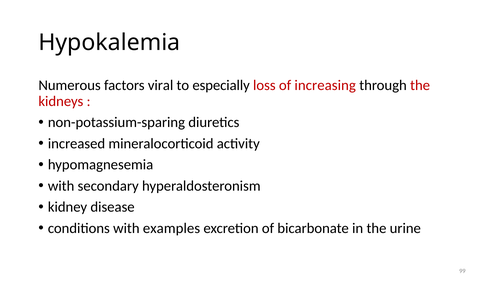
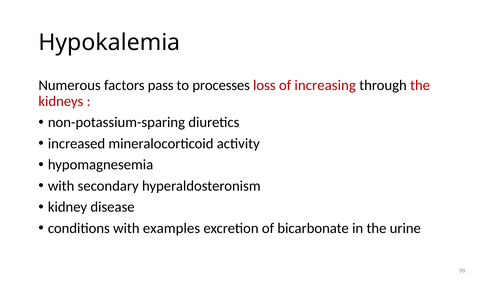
viral: viral -> pass (161, 85)
especially: especially -> processes (221, 85)
